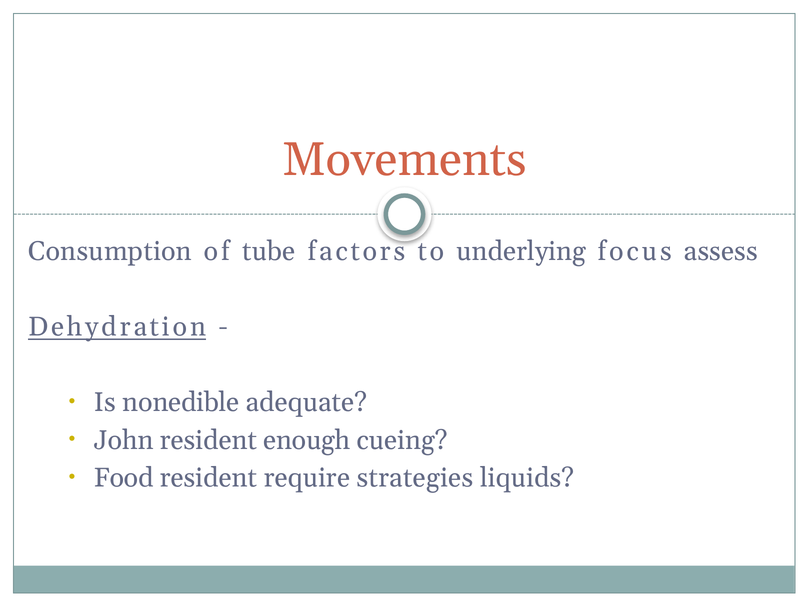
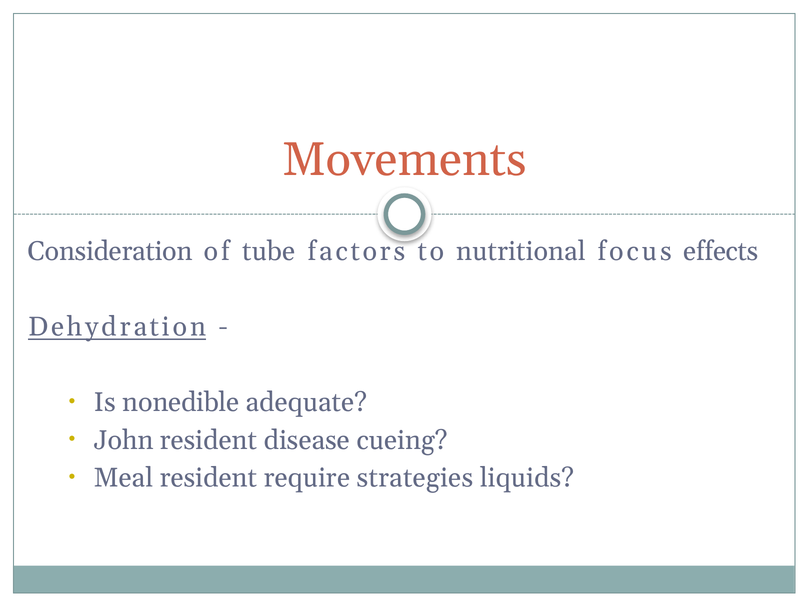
Consumption: Consumption -> Consideration (110, 251)
underlying: underlying -> nutritional (521, 251)
assess: assess -> effects (721, 251)
enough: enough -> disease (307, 440)
Food: Food -> Meal (124, 478)
